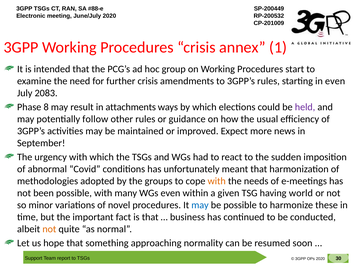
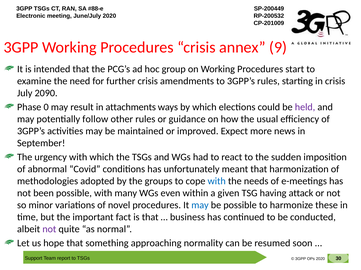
1: 1 -> 9 (278, 47)
in even: even -> crisis (335, 81)
2083: 2083 -> 2090 (46, 93)
8: 8 -> 0 (46, 107)
with colour: orange -> blue (217, 182)
world: world -> attack (301, 194)
not colour: orange -> purple (49, 230)
